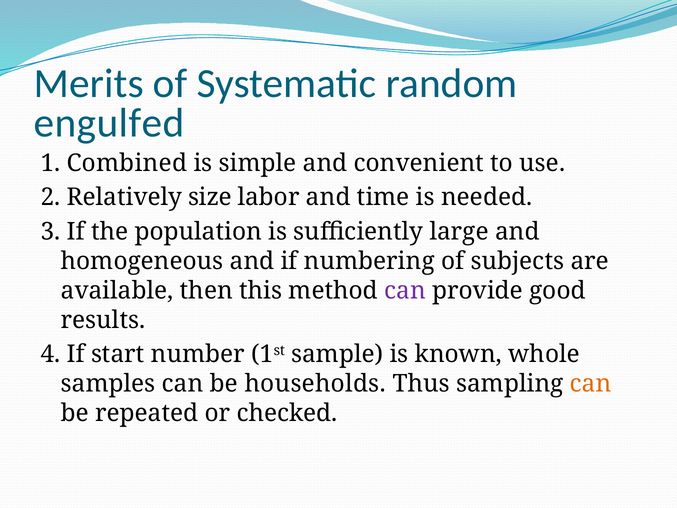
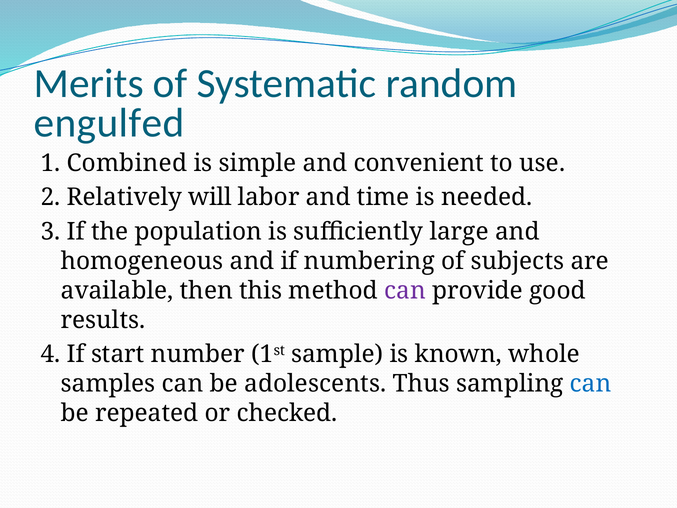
size: size -> will (210, 197)
households: households -> adolescents (315, 383)
can colour: orange -> blue (591, 383)
